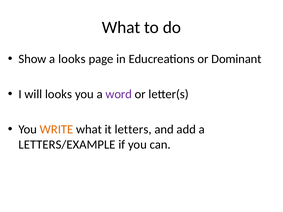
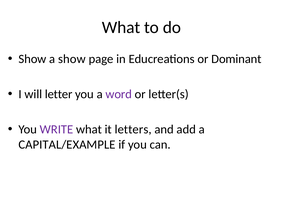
a looks: looks -> show (72, 59)
will looks: looks -> letter (59, 94)
WRITE colour: orange -> purple (57, 130)
LETTERS/EXAMPLE: LETTERS/EXAMPLE -> CAPITAL/EXAMPLE (67, 145)
